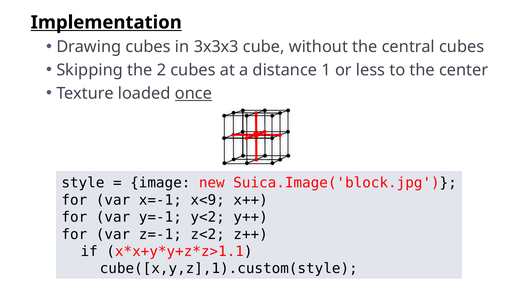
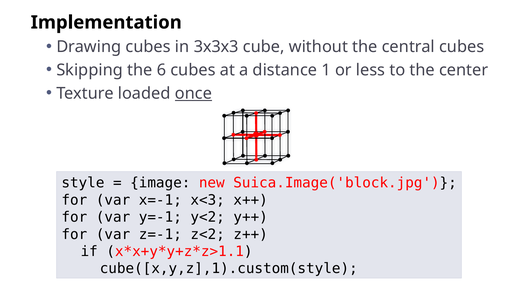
Implementation underline: present -> none (106, 22)
2: 2 -> 6 (162, 70)
x<9: x<9 -> x<3 (208, 200)
